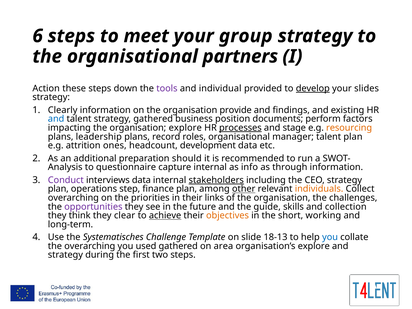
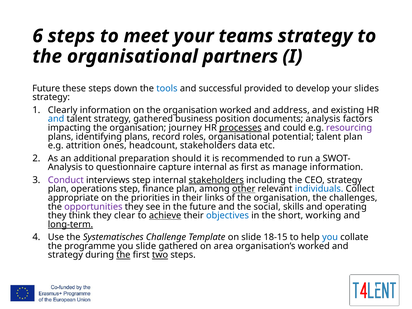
group: group -> teams (246, 36)
Action: Action -> Future (46, 88)
tools colour: purple -> blue (167, 88)
individual: individual -> successful (220, 88)
develop underline: present -> none (313, 88)
organisation provide: provide -> worked (236, 110)
findings: findings -> address (291, 110)
documents perform: perform -> analysis (323, 119)
organisation explore: explore -> journey (185, 128)
stage: stage -> could (294, 128)
resourcing colour: orange -> purple (349, 128)
leadership: leadership -> identifying (99, 137)
manager: manager -> potential (293, 137)
headcount development: development -> stakeholders (208, 146)
as info: info -> first (250, 167)
through: through -> manage (290, 167)
interviews data: data -> step (141, 180)
individuals colour: orange -> blue (319, 189)
overarching: overarching -> appropriate (73, 198)
guide: guide -> social (267, 207)
collection: collection -> operating (346, 207)
objectives colour: orange -> blue (228, 216)
long-term underline: none -> present (71, 224)
18-13: 18-13 -> 18-15 (276, 237)
the overarching: overarching -> programme (90, 246)
you used: used -> slide (146, 246)
organisation’s explore: explore -> worked (314, 246)
the underline: none -> present (123, 255)
two underline: none -> present (160, 255)
